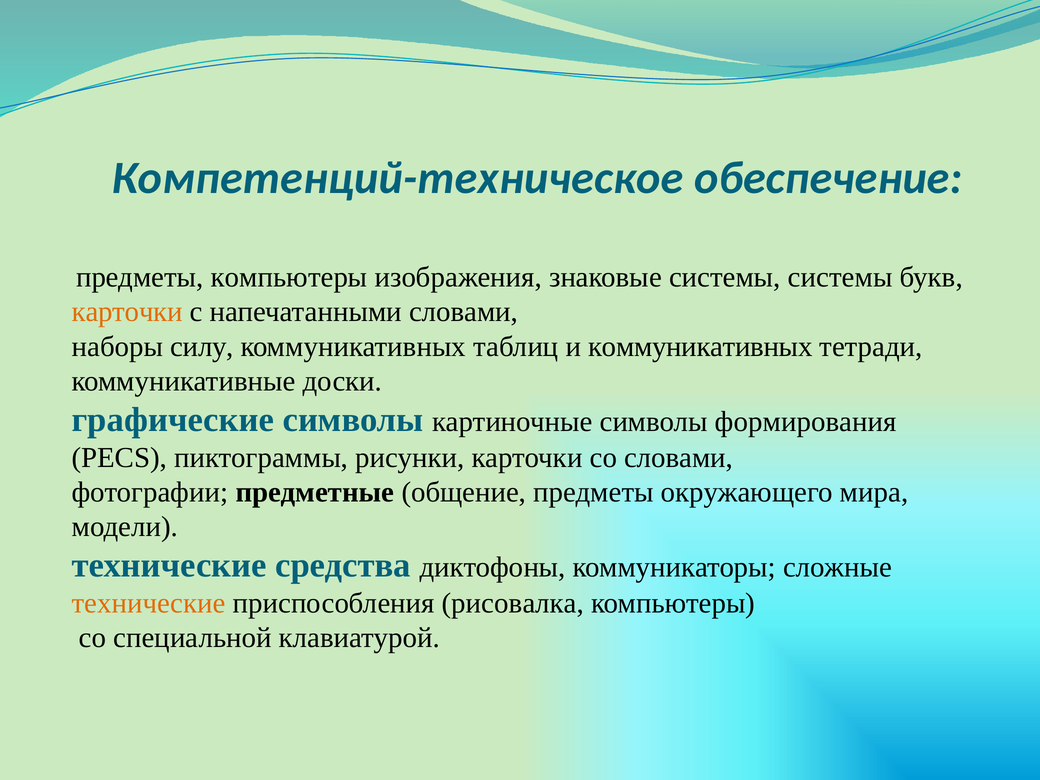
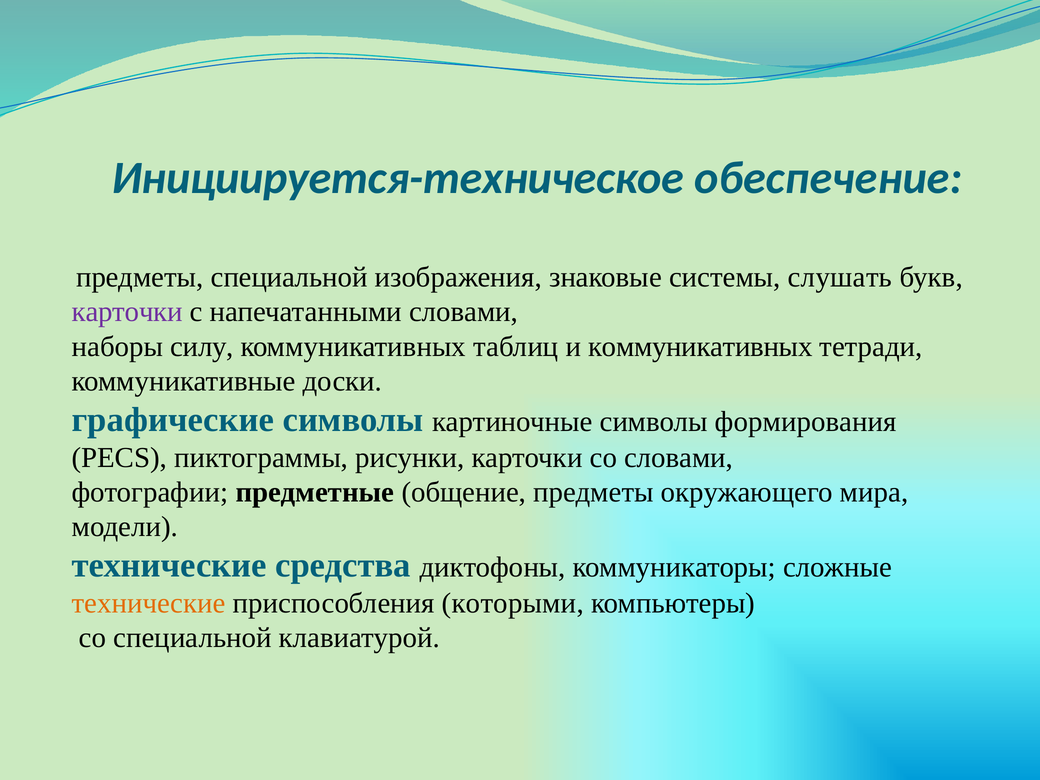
Компетенций-техническое: Компетенций-техническое -> Инициируется-техническое (398, 178)
предметы компьютеры: компьютеры -> специальной (289, 277)
системы системы: системы -> слушать (840, 277)
карточки colour: orange -> purple (127, 312)
рисовалка: рисовалка -> которыми (513, 603)
